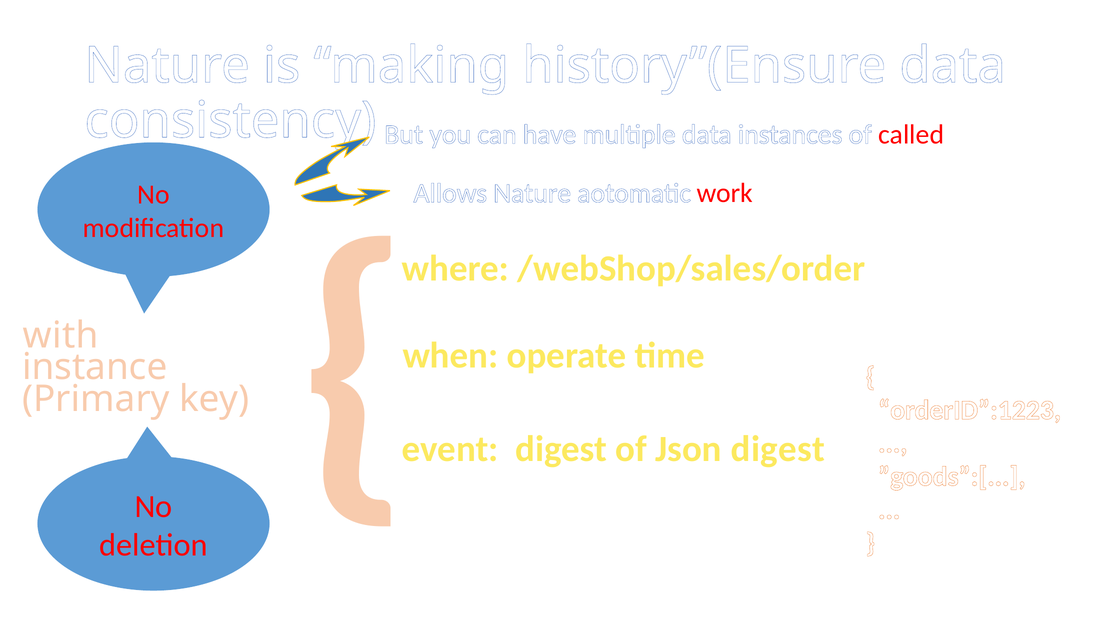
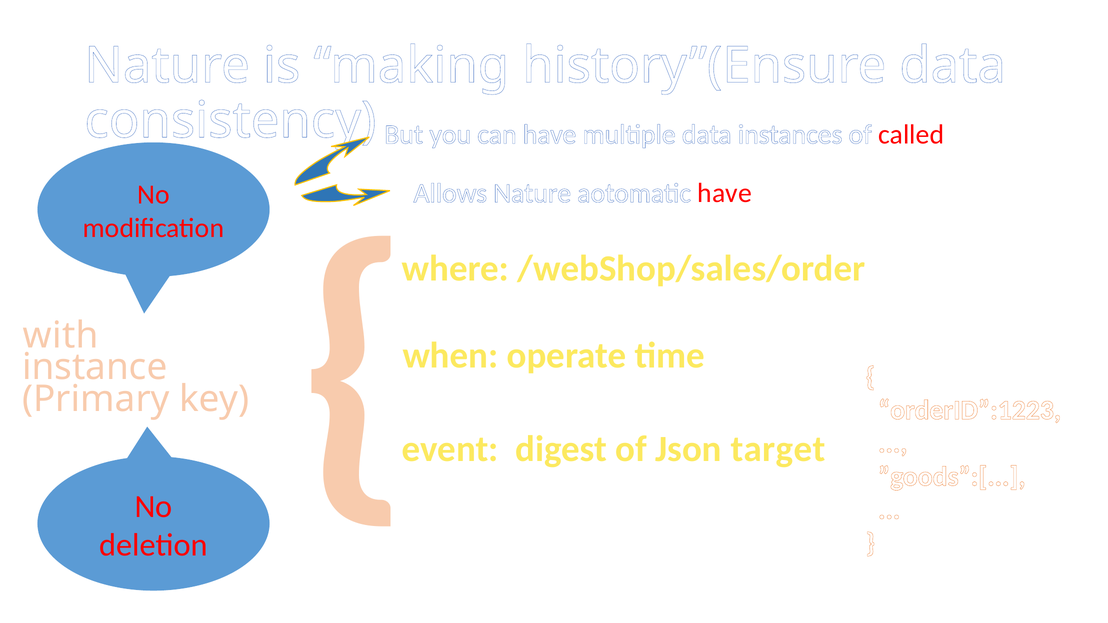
aotomatic work: work -> have (725, 193)
Json digest: digest -> target (778, 449)
